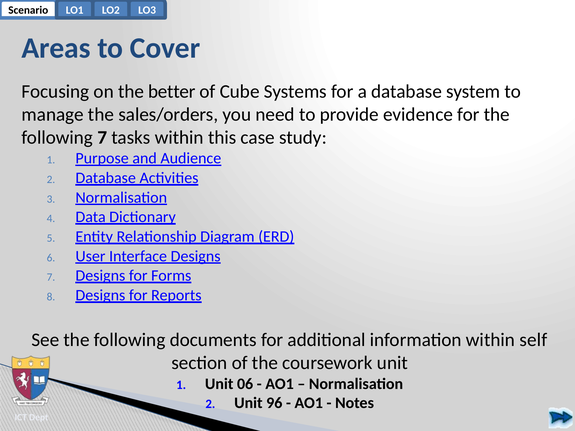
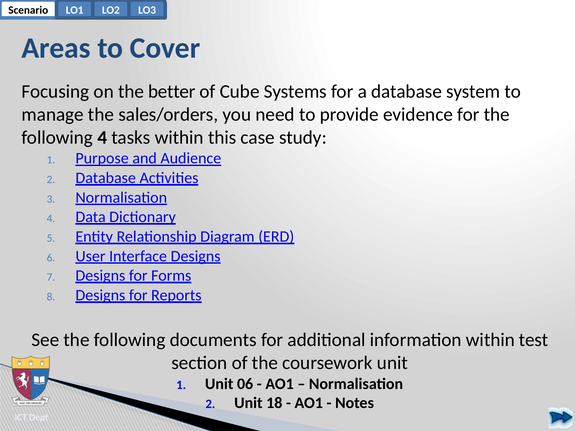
following 7: 7 -> 4 (102, 138)
self: self -> test (534, 340)
96: 96 -> 18 (274, 403)
